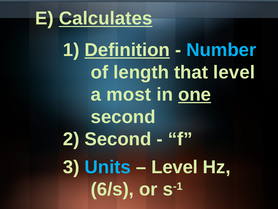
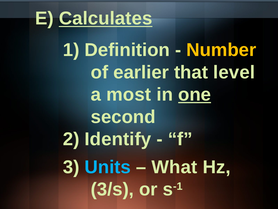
Definition underline: present -> none (127, 50)
Number colour: light blue -> yellow (221, 50)
length: length -> earlier (141, 72)
2 Second: Second -> Identify (118, 139)
Level: Level -> What (174, 167)
6/s: 6/s -> 3/s (112, 189)
